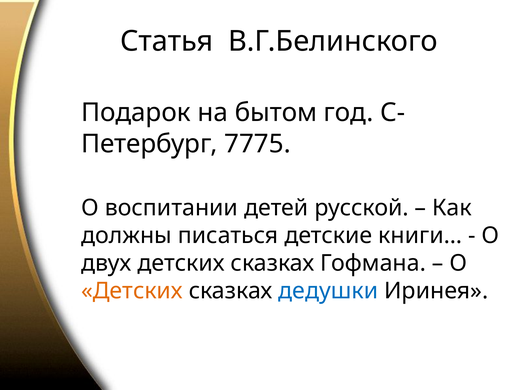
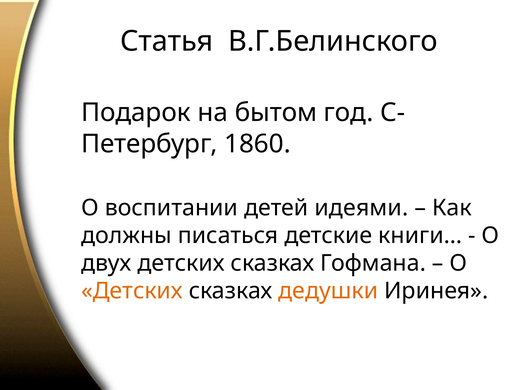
7775: 7775 -> 1860 (257, 144)
русской: русской -> идеями (361, 208)
дедушки colour: blue -> orange (328, 292)
